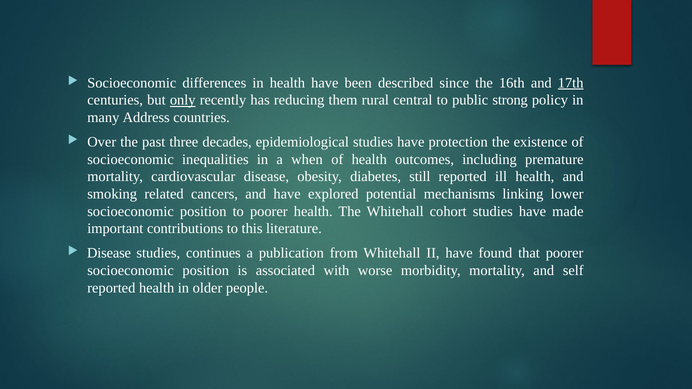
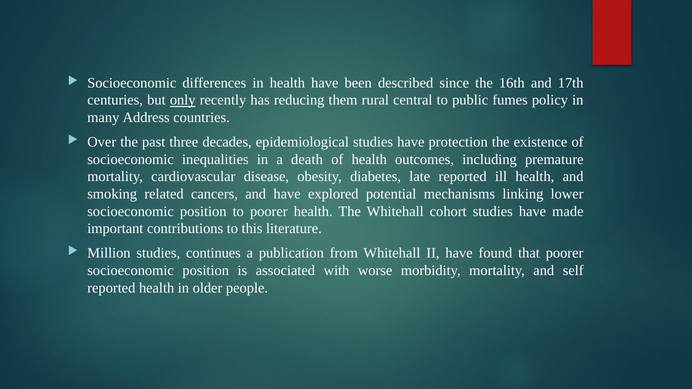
17th underline: present -> none (571, 83)
strong: strong -> fumes (510, 100)
when: when -> death (307, 159)
still: still -> late (420, 177)
Disease: Disease -> Million (109, 253)
